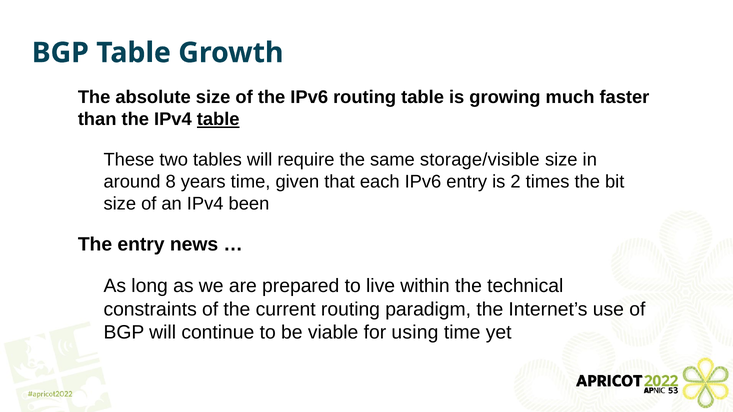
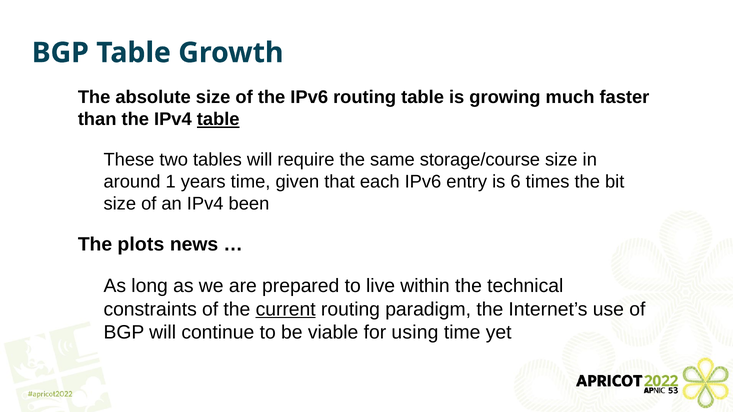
storage/visible: storage/visible -> storage/course (480, 160)
8: 8 -> 1 (171, 182)
2: 2 -> 6 (516, 182)
The entry: entry -> plots (141, 245)
current underline: none -> present (286, 309)
